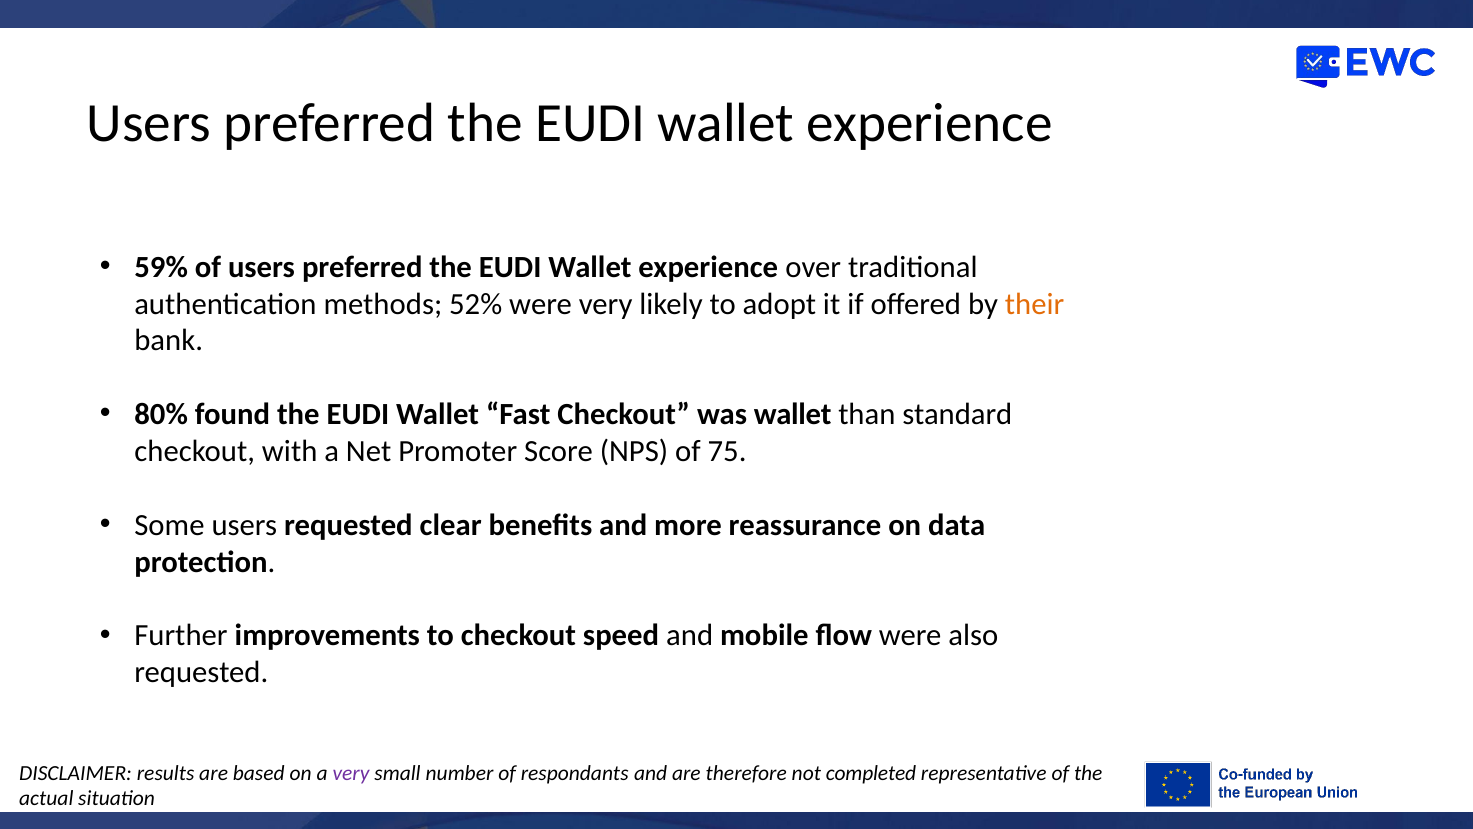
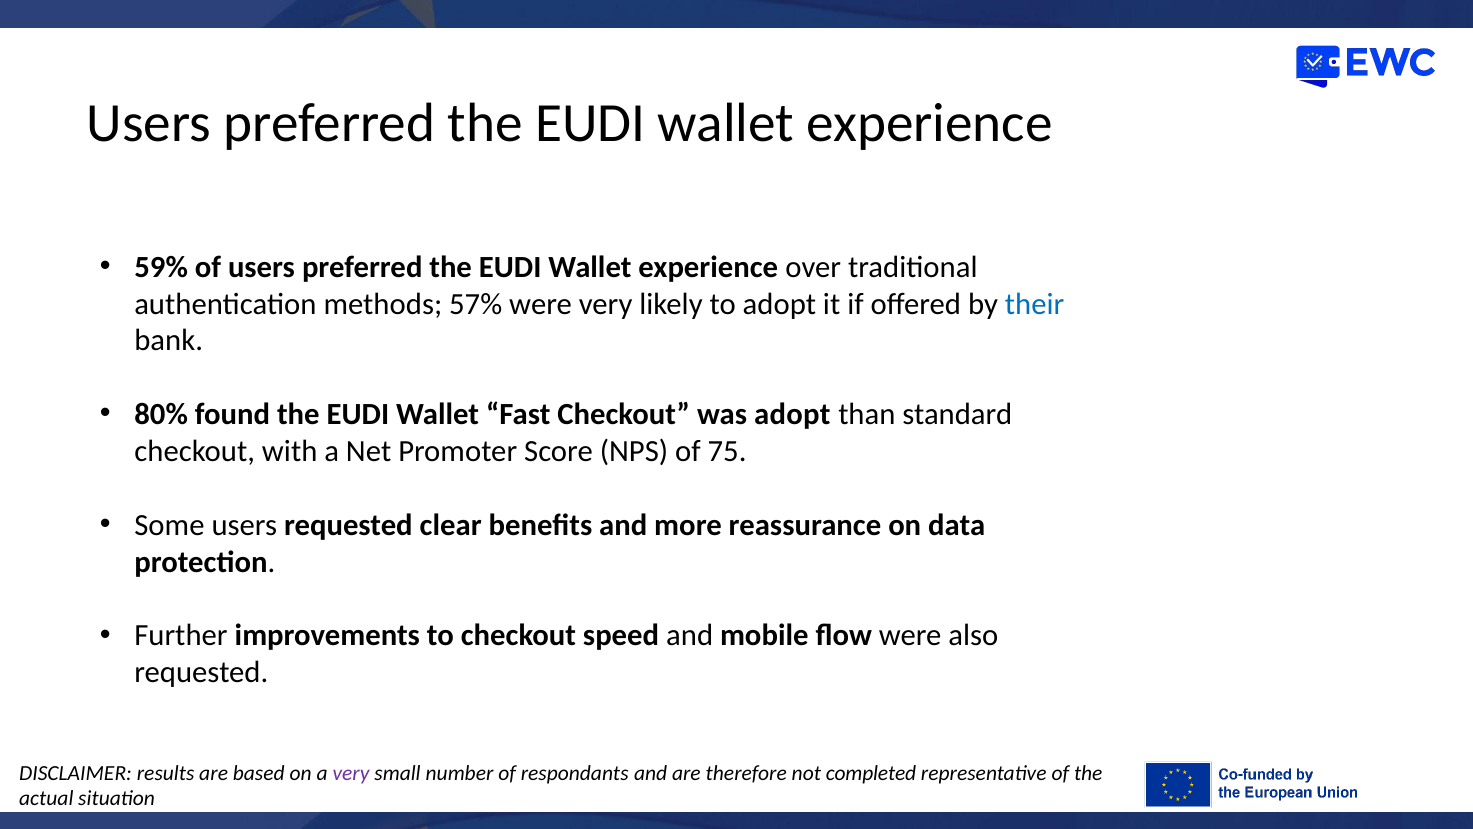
52%: 52% -> 57% (476, 304)
their colour: orange -> blue (1035, 304)
was wallet: wallet -> adopt (792, 414)
